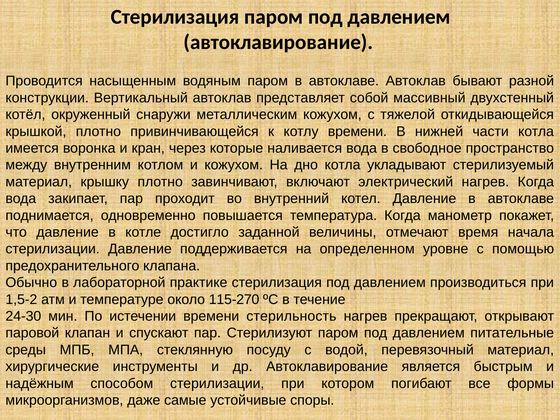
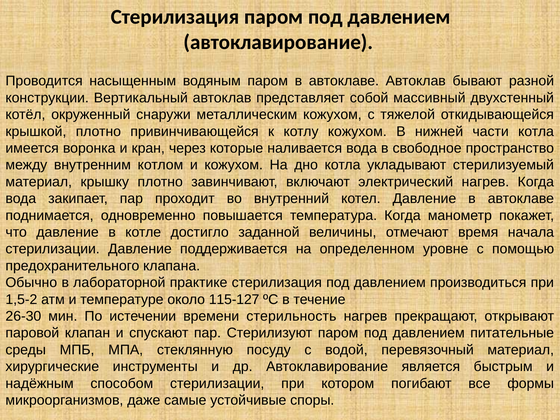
котлу времени: времени -> кожухом (357, 131)
115-270: 115-270 -> 115-127 (234, 299)
24-30: 24-30 -> 26-30 (23, 316)
